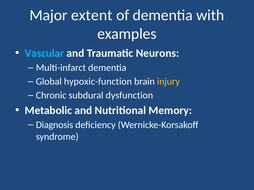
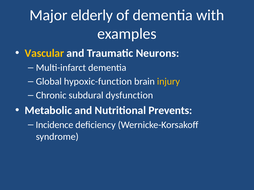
extent: extent -> elderly (92, 15)
Vascular colour: light blue -> yellow (44, 53)
Memory: Memory -> Prevents (170, 111)
Diagnosis: Diagnosis -> Incidence (55, 125)
